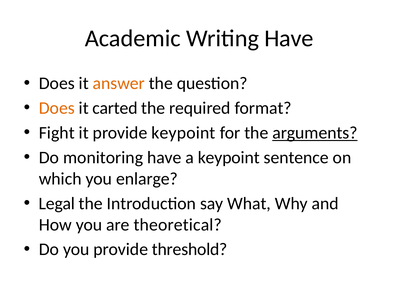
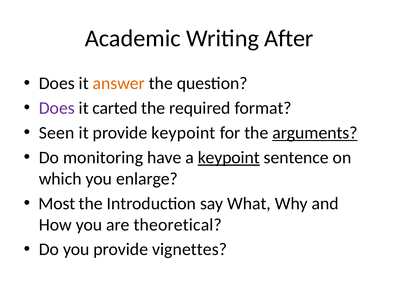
Writing Have: Have -> After (289, 39)
Does colour: orange -> purple (57, 108)
Fight: Fight -> Seen (57, 133)
keypoint underline: none -> present (229, 158)
Legal: Legal -> Most (57, 204)
threshold: threshold -> vignettes (190, 250)
